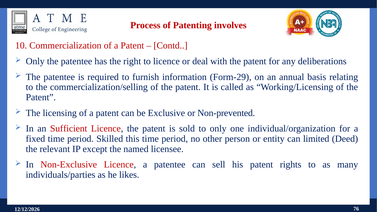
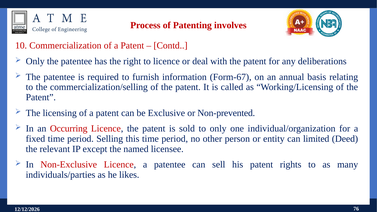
Form-29: Form-29 -> Form-67 (231, 77)
Sufficient: Sufficient -> Occurring (69, 129)
Skilled: Skilled -> Selling (110, 139)
